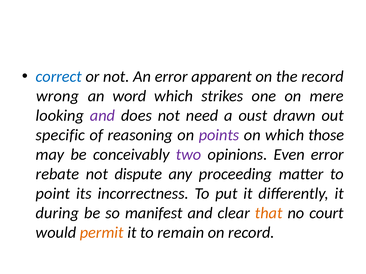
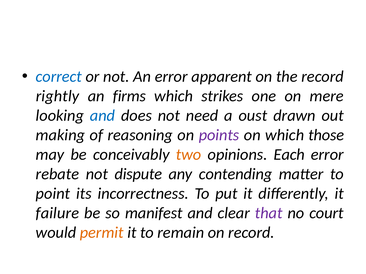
wrong: wrong -> rightly (57, 96)
word: word -> firms (129, 96)
and colour: purple -> blue (102, 116)
specific: specific -> making (60, 135)
two colour: purple -> orange (189, 155)
Even: Even -> Each (289, 155)
proceeding: proceeding -> contending (236, 174)
during: during -> failure (57, 213)
that colour: orange -> purple (269, 213)
